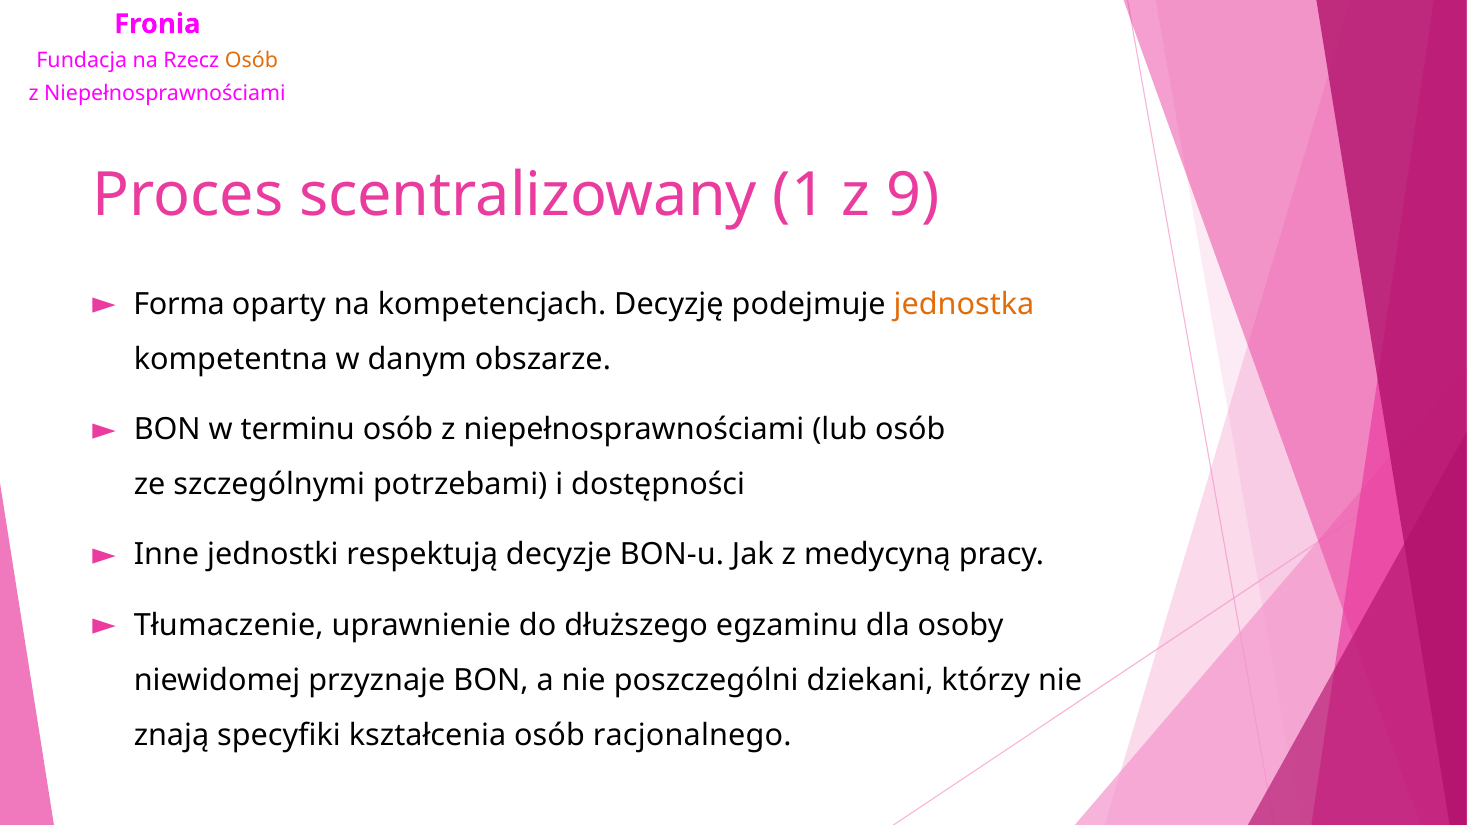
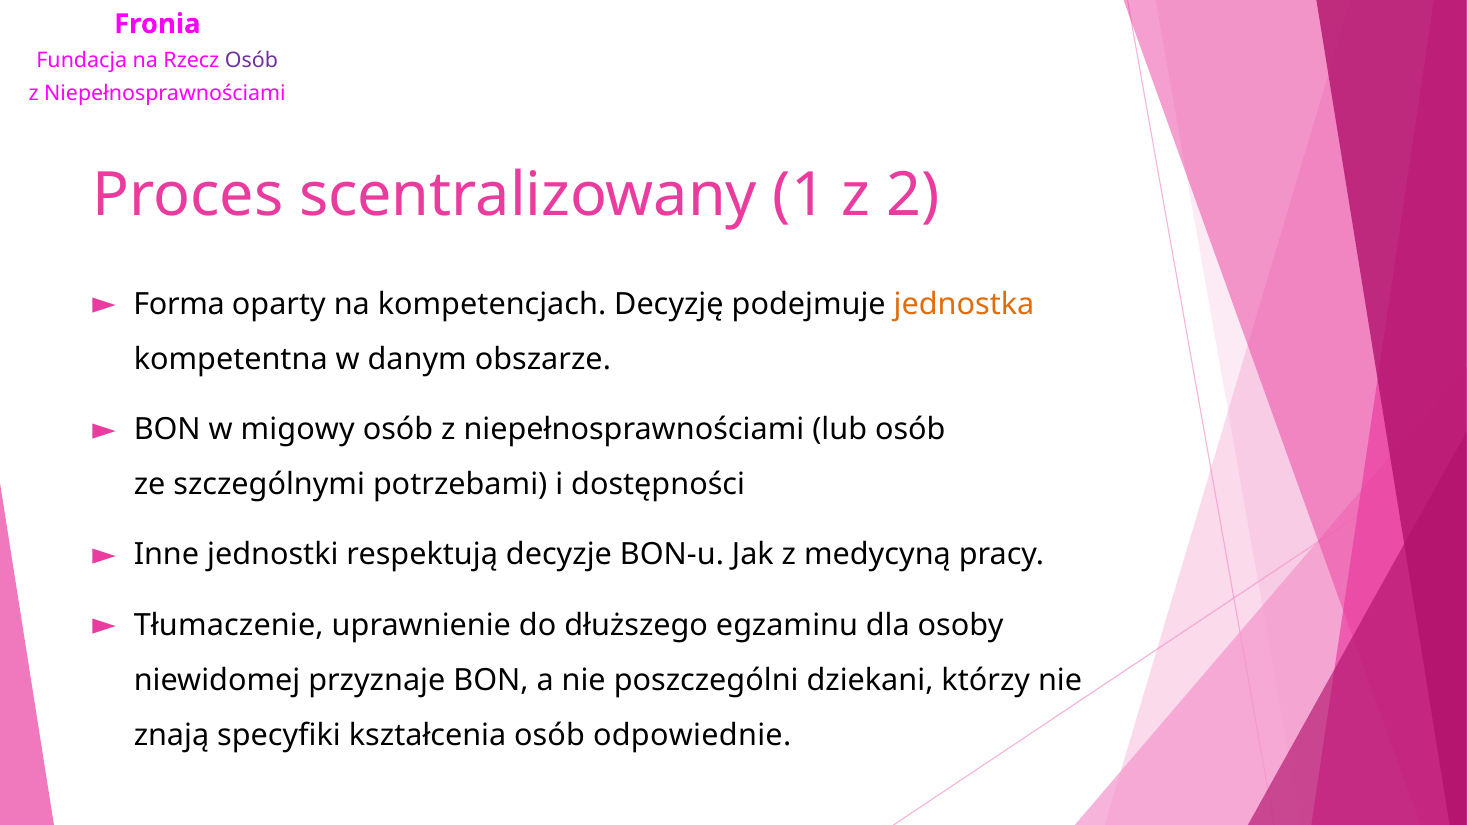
Osób colour: orange -> purple (251, 61)
9: 9 -> 2 (913, 195)
terminu: terminu -> migowy (298, 430)
racjonalnego: racjonalnego -> odpowiednie (692, 735)
